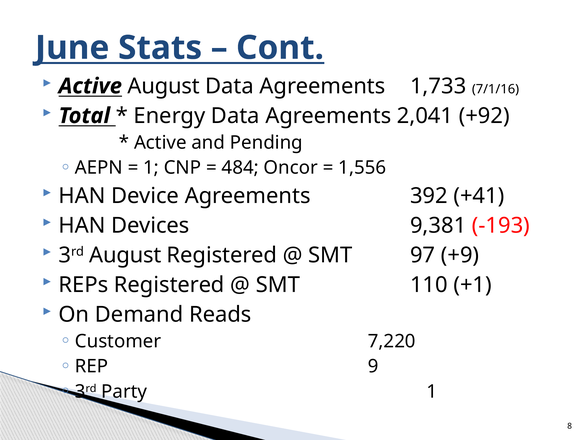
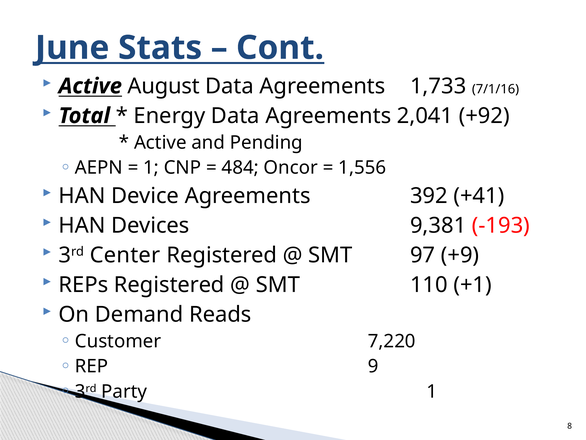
3rd August: August -> Center (125, 255)
